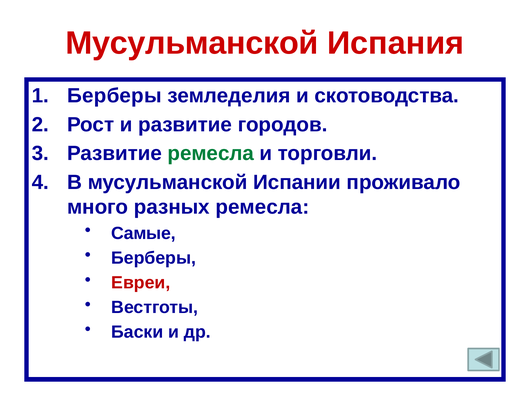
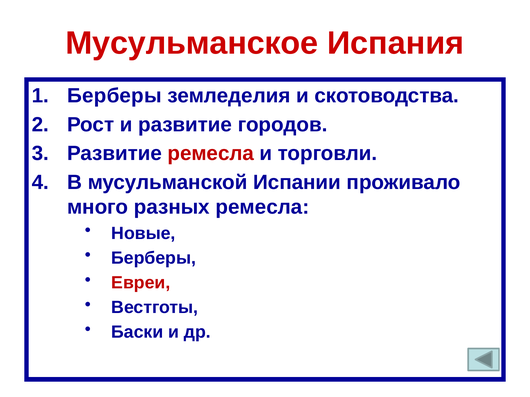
Мусульманской: Мусульманской -> Мусульманское (192, 43)
ремесла colour: green -> red (211, 154)
Самые: Самые -> Новые (143, 234)
